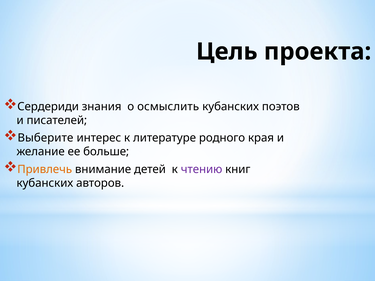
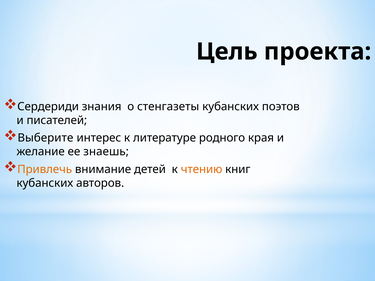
осмыслить: осмыслить -> стенгазеты (168, 107)
больше: больше -> знаешь (106, 152)
чтению colour: purple -> orange (202, 169)
